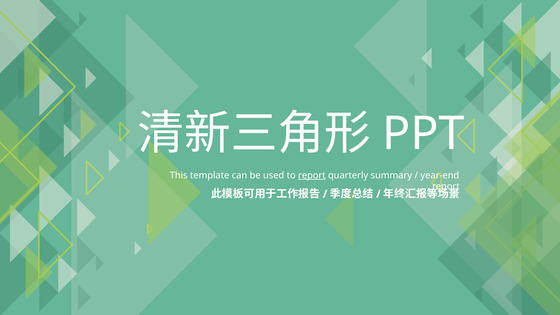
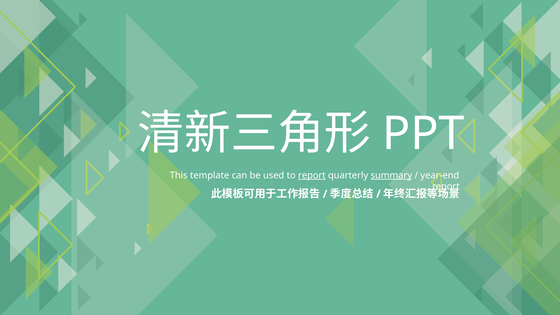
summary underline: none -> present (391, 175)
